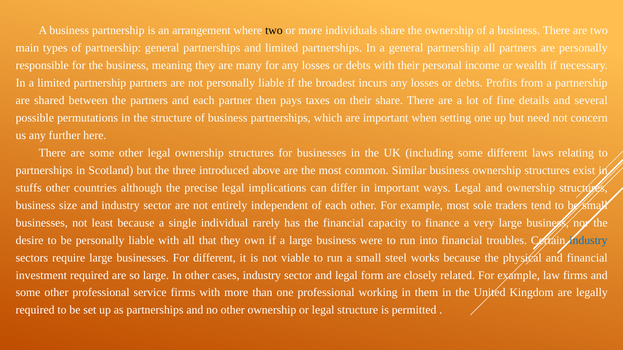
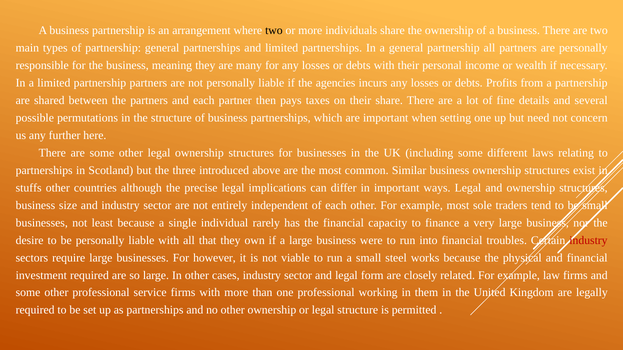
broadest: broadest -> agencies (336, 83)
industry colour: blue -> red (588, 240)
For different: different -> however (214, 258)
